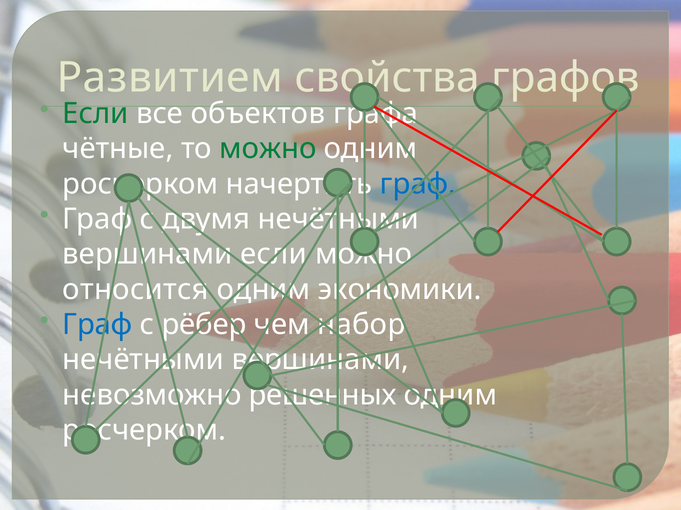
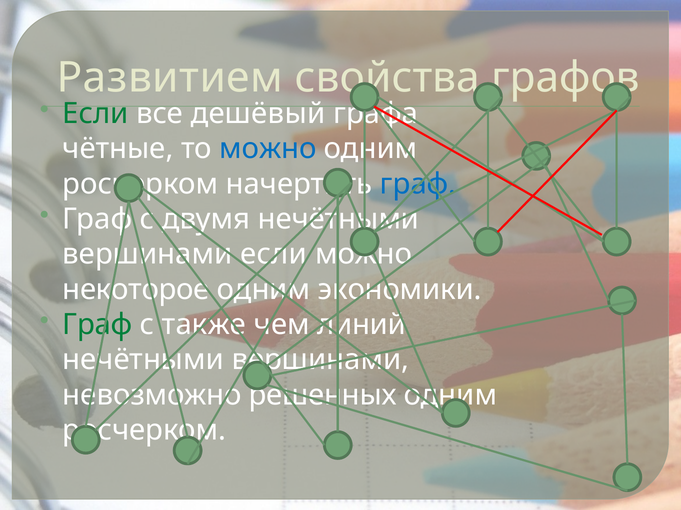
объектов: объектов -> дешёвый (258, 114)
можно colour: green -> blue (268, 149)
относится: относится -> некоторое (136, 290)
Граф colour: blue -> green (97, 325)
рёбер: рёбер -> также (204, 325)
набор: набор -> линий (362, 325)
